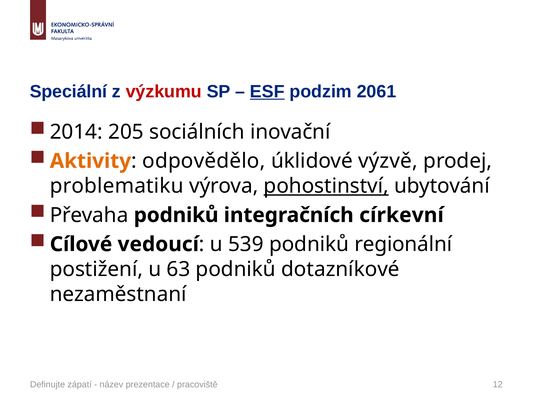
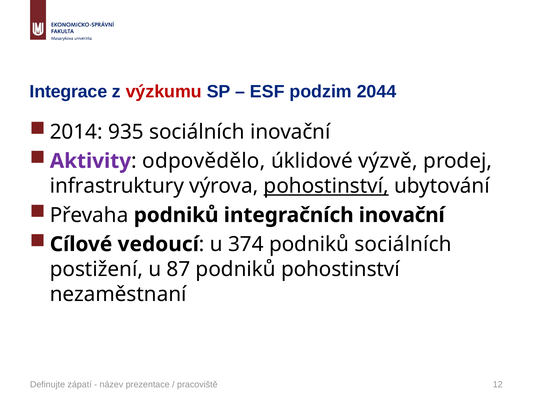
Speciální: Speciální -> Integrace (68, 91)
ESF underline: present -> none (267, 91)
2061: 2061 -> 2044 (377, 91)
205: 205 -> 935 (126, 132)
Aktivity colour: orange -> purple (90, 161)
problematiku: problematiku -> infrastruktury (117, 186)
integračních církevní: církevní -> inovační (402, 215)
539: 539 -> 374 (246, 244)
podniků regionální: regionální -> sociálních (403, 244)
63: 63 -> 87 (178, 269)
podniků dotazníkové: dotazníkové -> pohostinství (340, 269)
